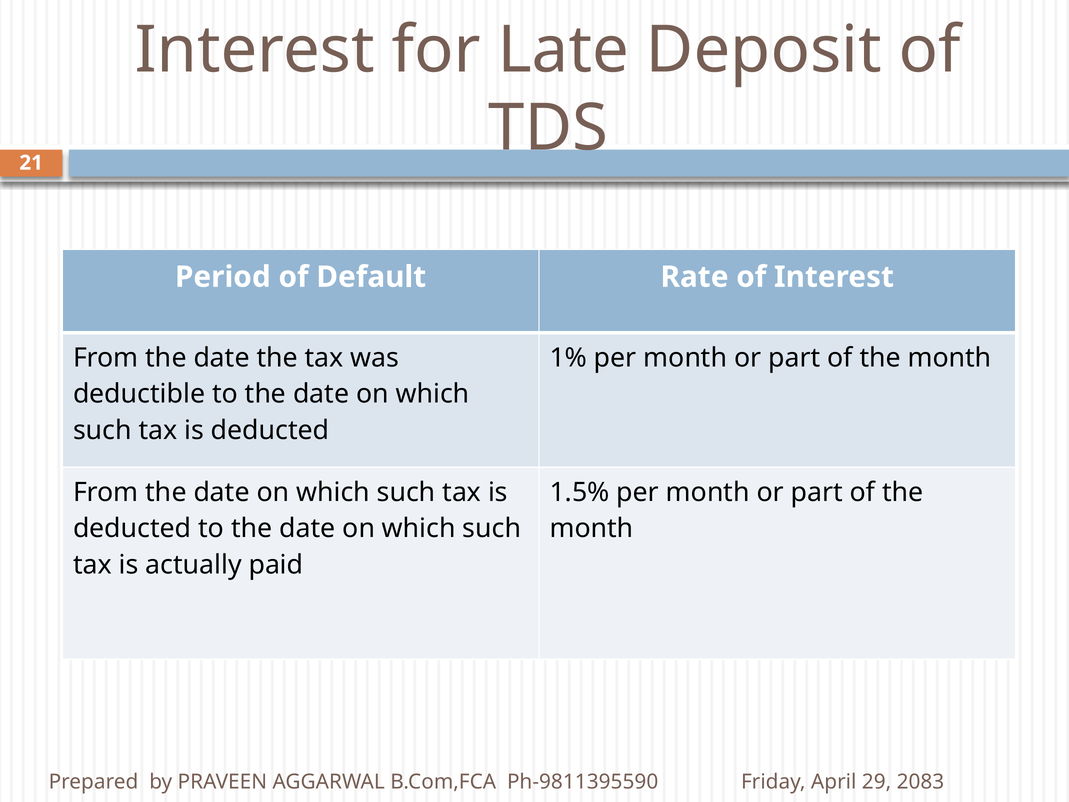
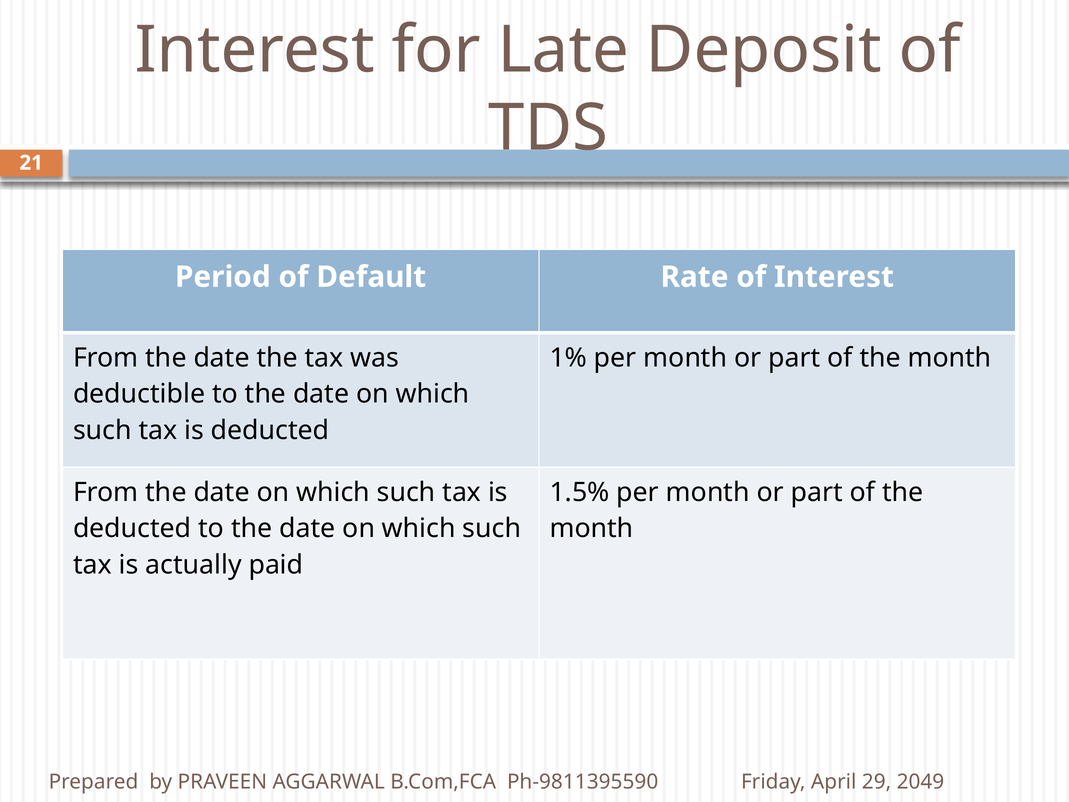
2083: 2083 -> 2049 (921, 782)
